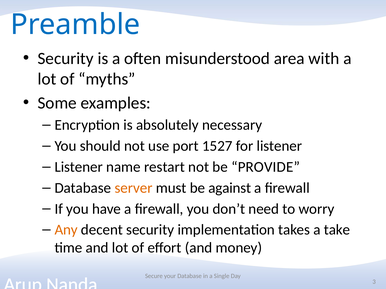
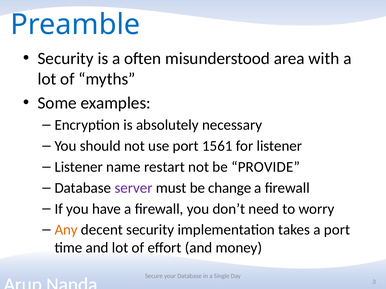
1527: 1527 -> 1561 (217, 146)
server colour: orange -> purple (134, 188)
against: against -> change (230, 188)
a take: take -> port (337, 230)
